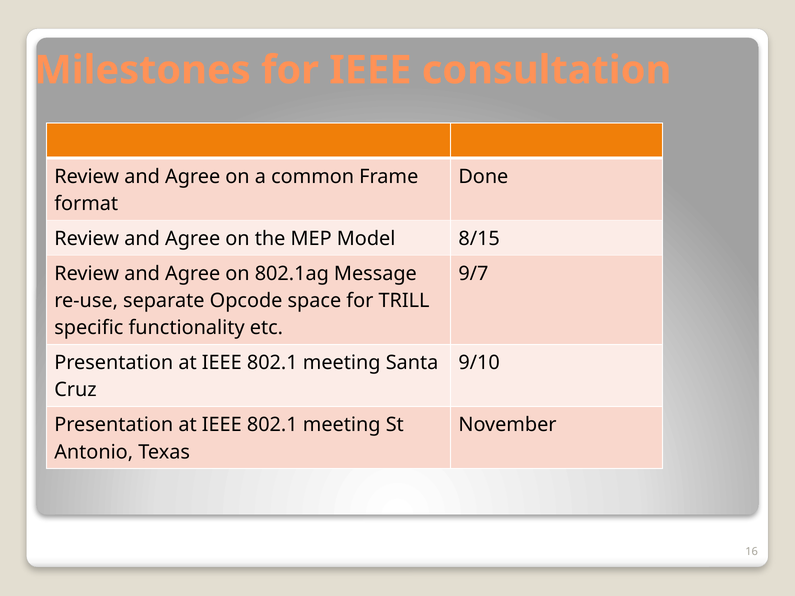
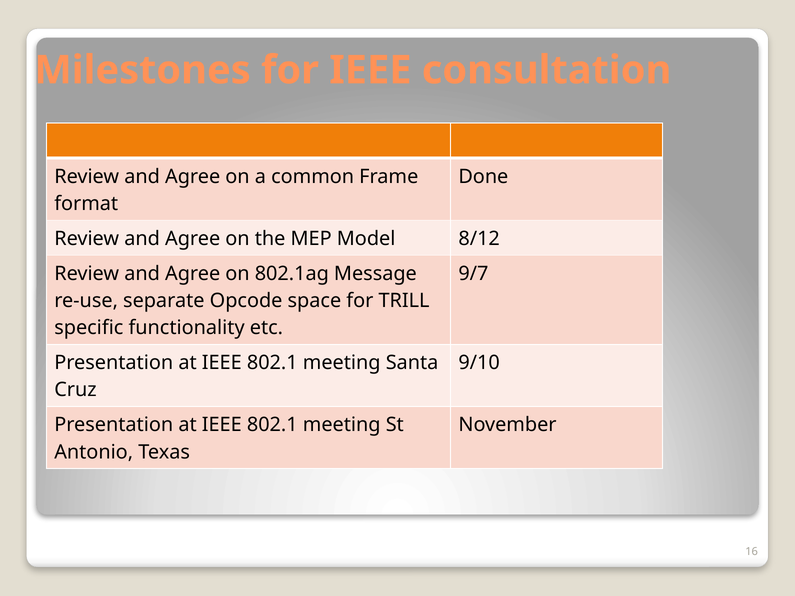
8/15: 8/15 -> 8/12 (479, 239)
